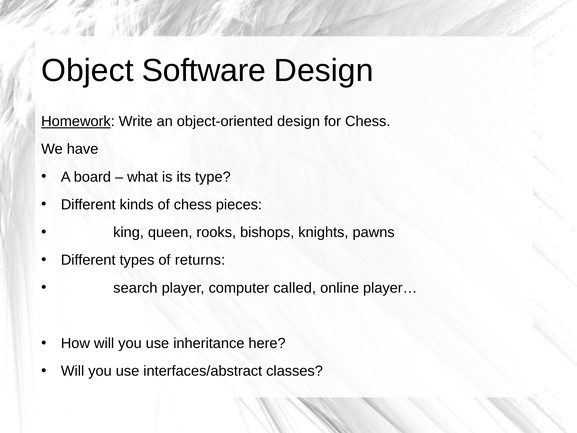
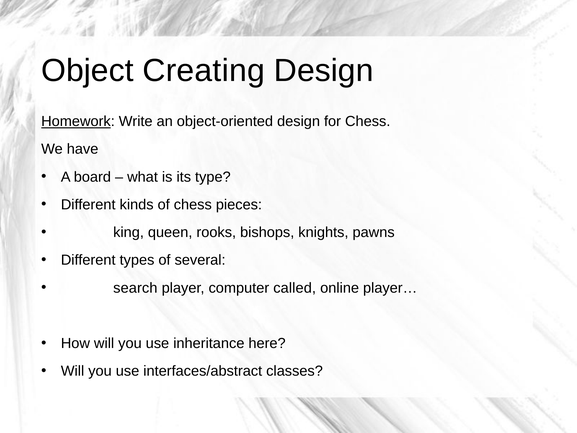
Software: Software -> Creating (204, 71)
returns: returns -> several (200, 260)
